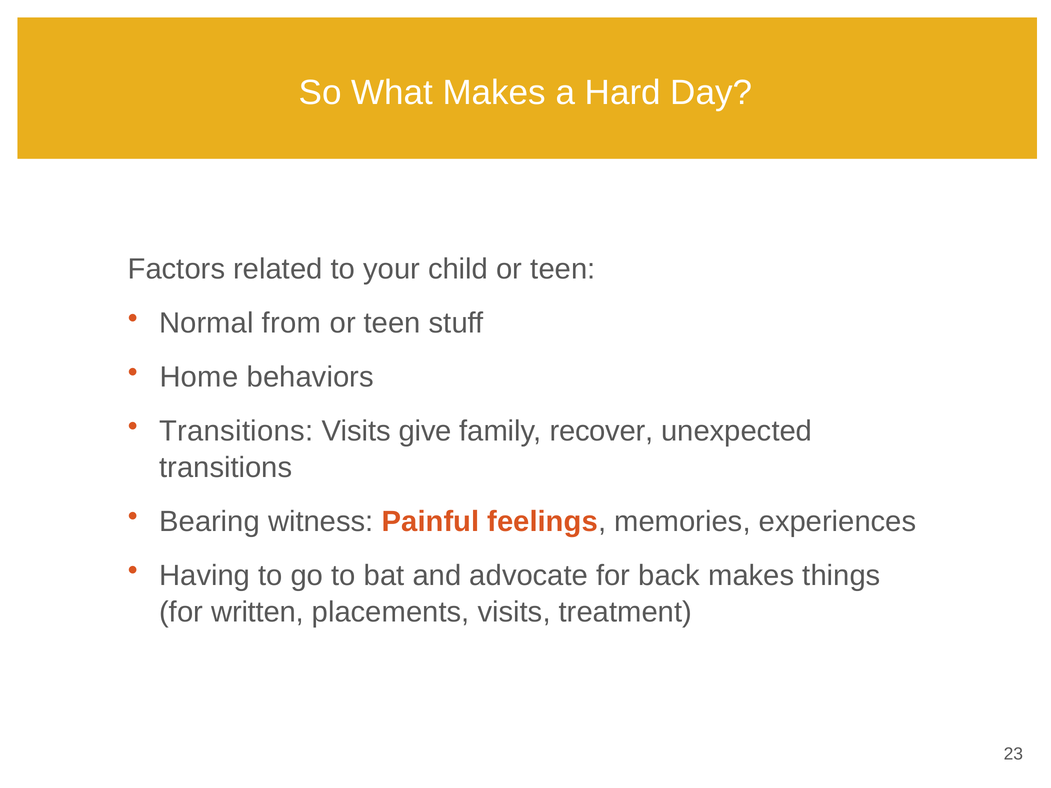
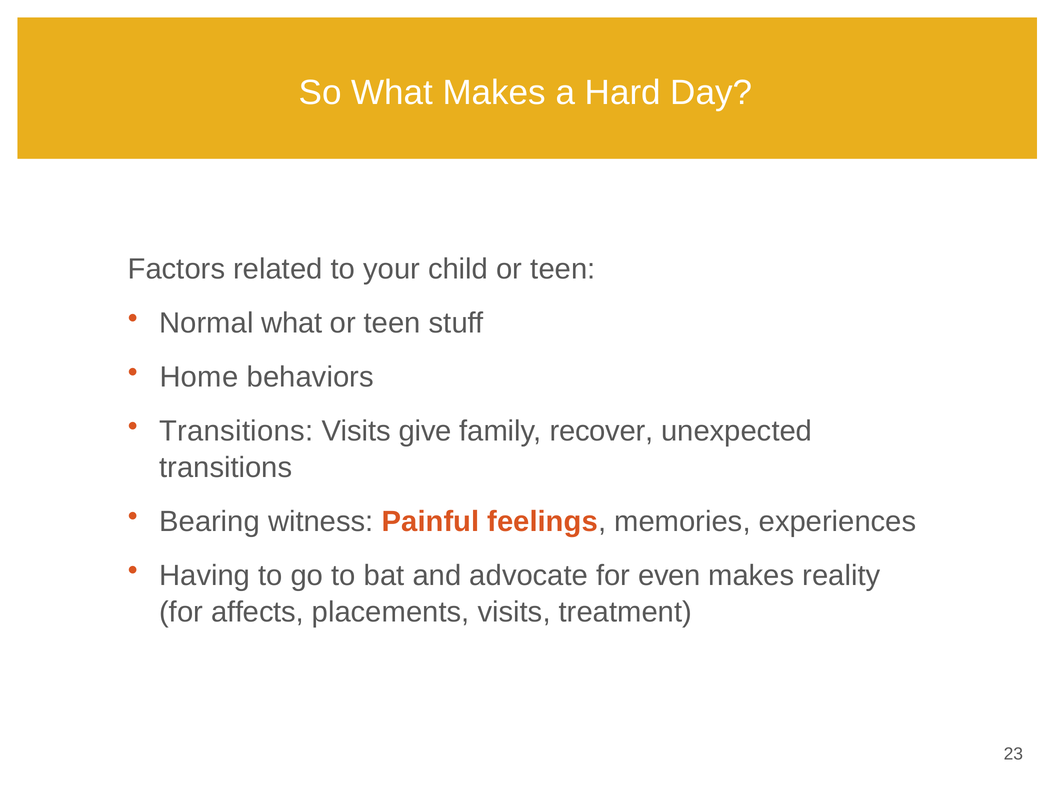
Normal from: from -> what (292, 323)
back: back -> even (669, 576)
things: things -> reality (841, 576)
written: written -> affects (257, 612)
